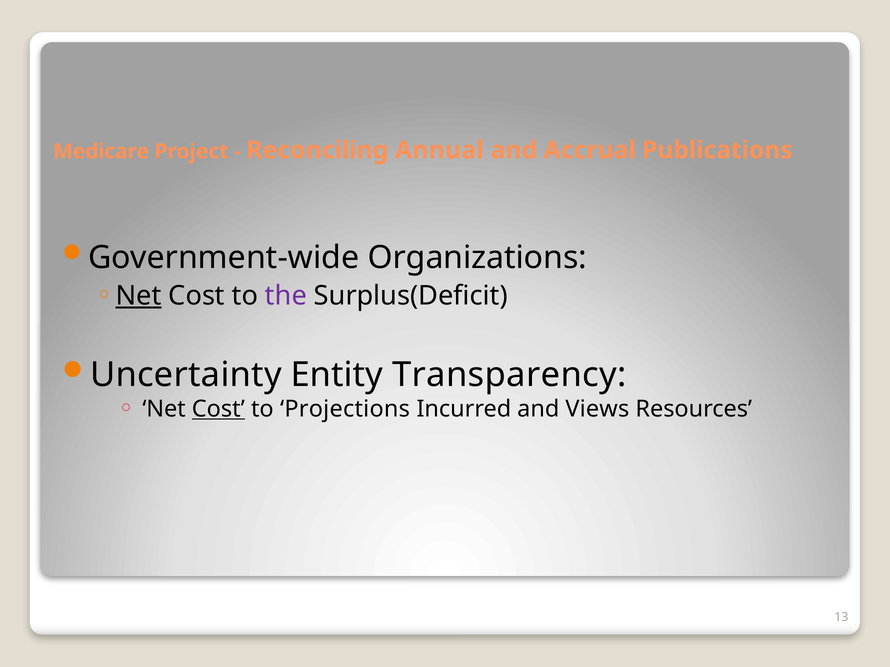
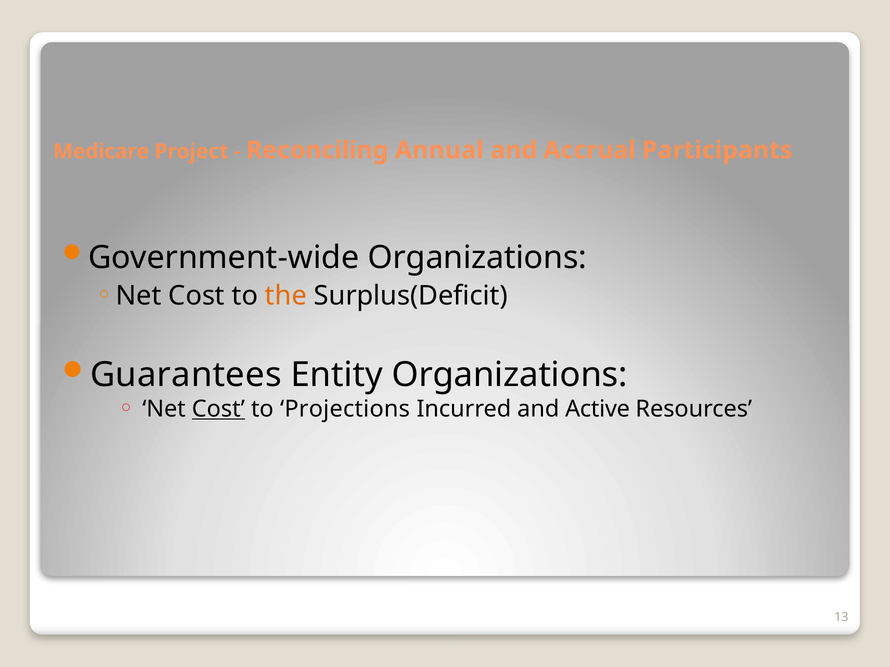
Publications: Publications -> Participants (717, 150)
Net underline: present -> none (139, 296)
the colour: purple -> orange (286, 296)
Uncertainty: Uncertainty -> Guarantees (186, 375)
Entity Transparency: Transparency -> Organizations (510, 375)
Views: Views -> Active (598, 409)
